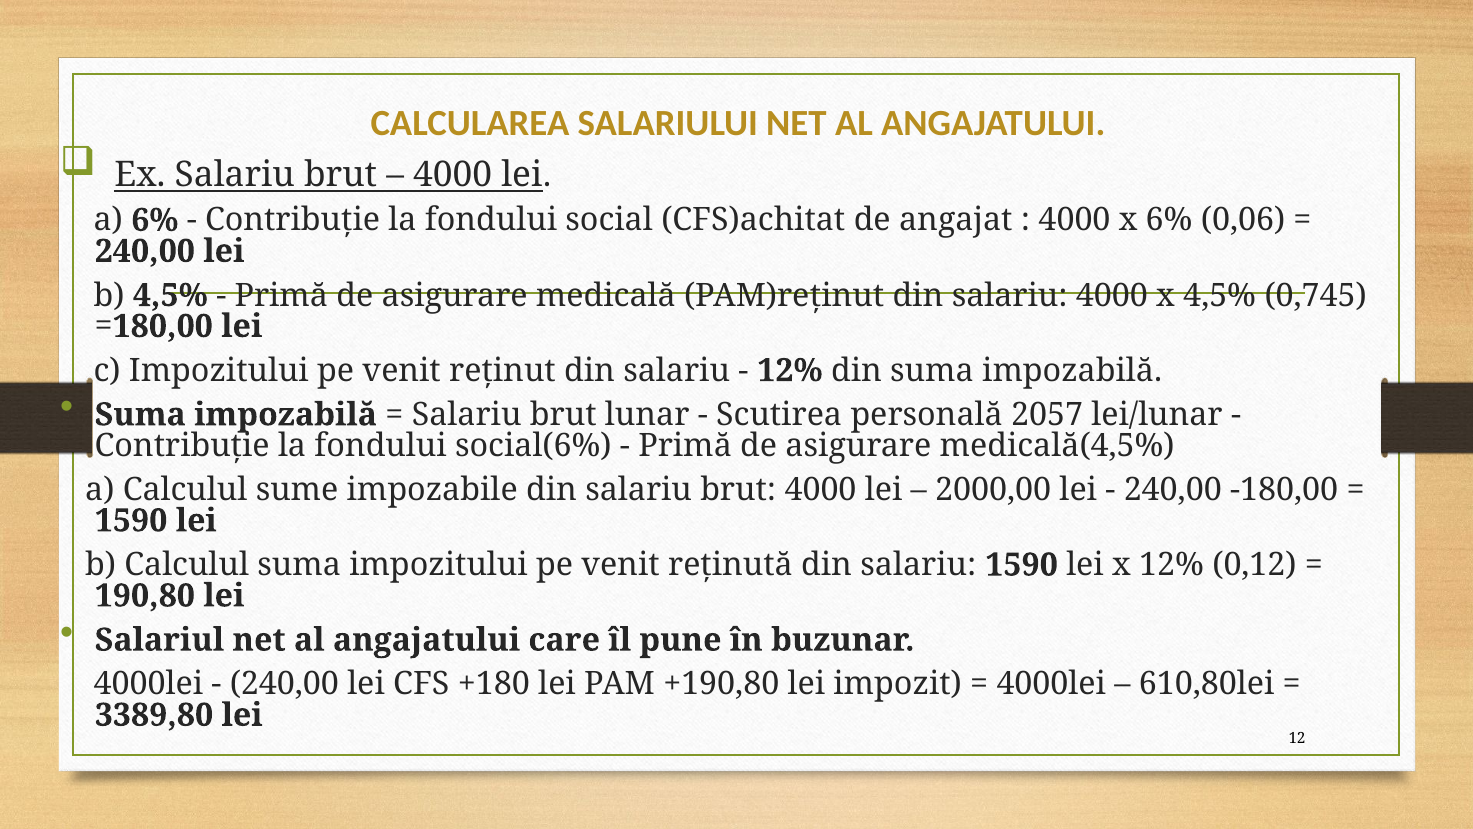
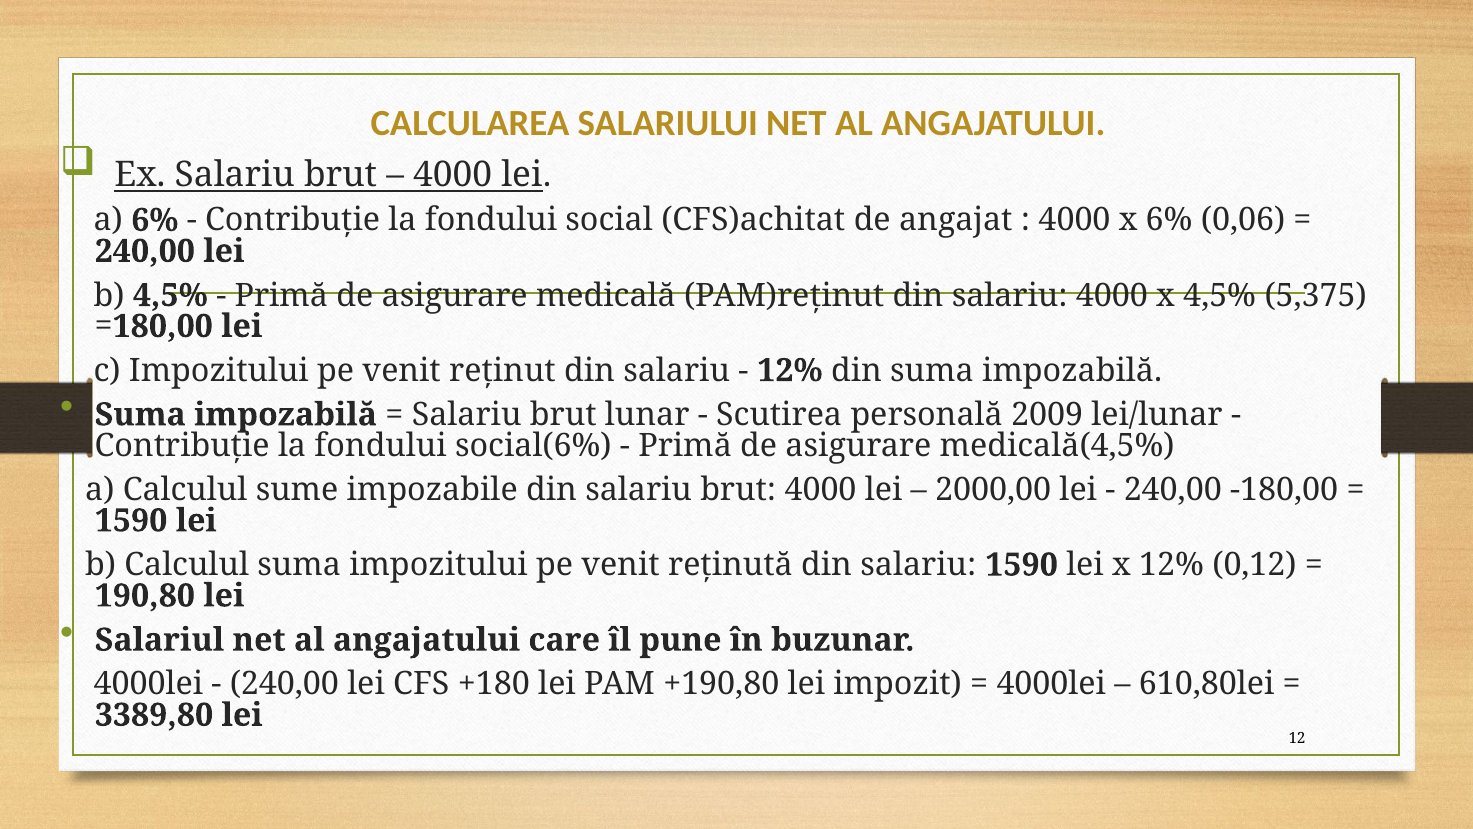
0,745: 0,745 -> 5,375 (1316, 295)
2057: 2057 -> 2009 (1047, 414)
